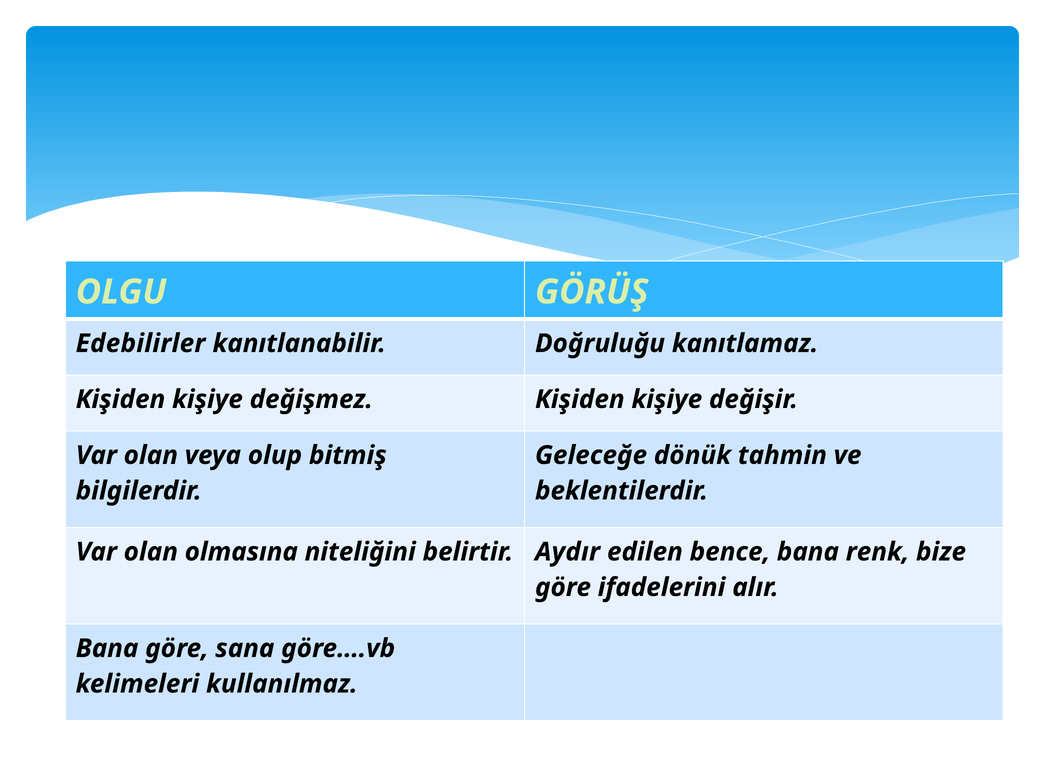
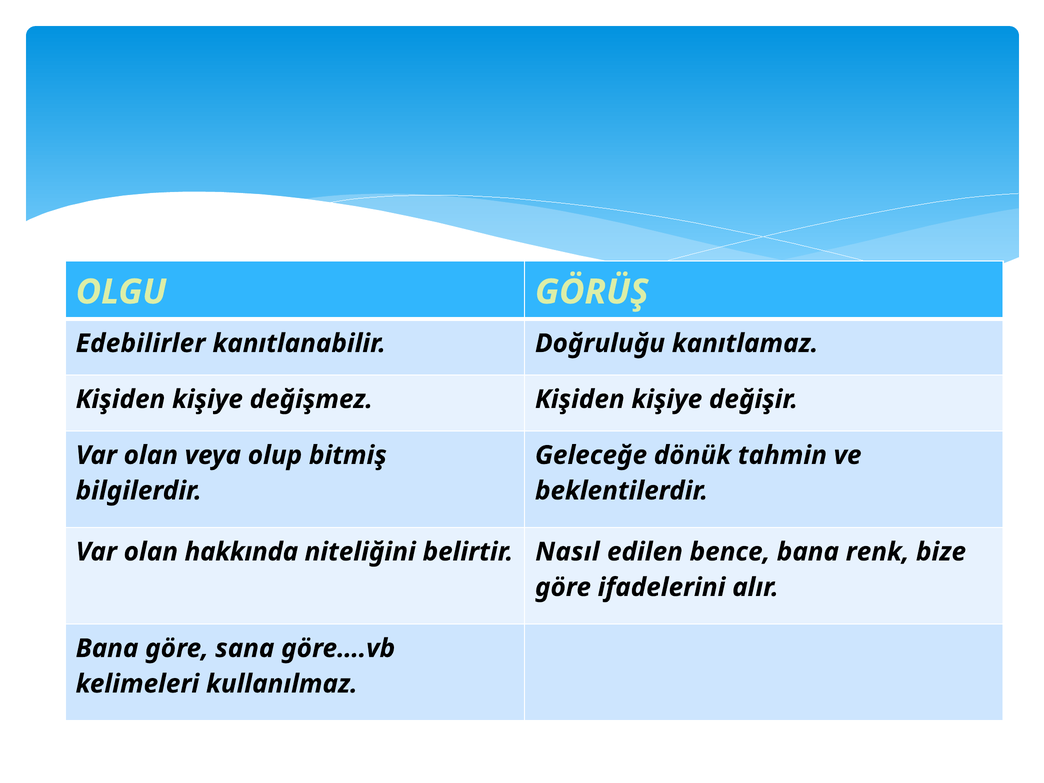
olmasına: olmasına -> hakkında (241, 552)
Aydır: Aydır -> Nasıl (567, 552)
